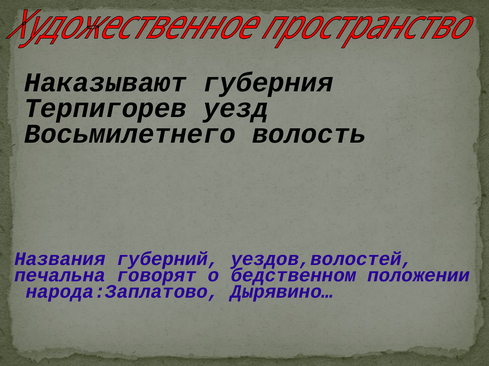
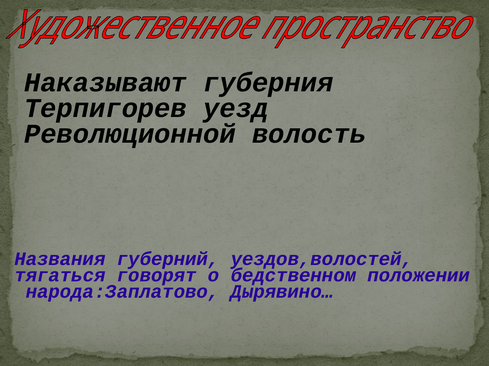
Восьмилетнего: Восьмилетнего -> Революционной (130, 134)
печальна: печальна -> тягаться (60, 276)
